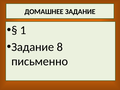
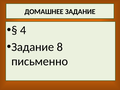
1: 1 -> 4 (23, 30)
